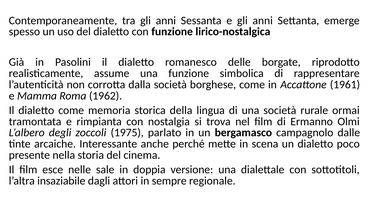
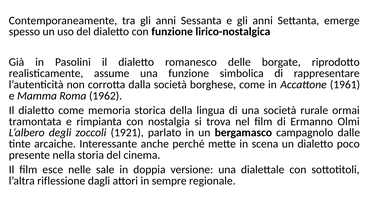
1975: 1975 -> 1921 (127, 133)
insaziabile: insaziabile -> riflessione (61, 181)
